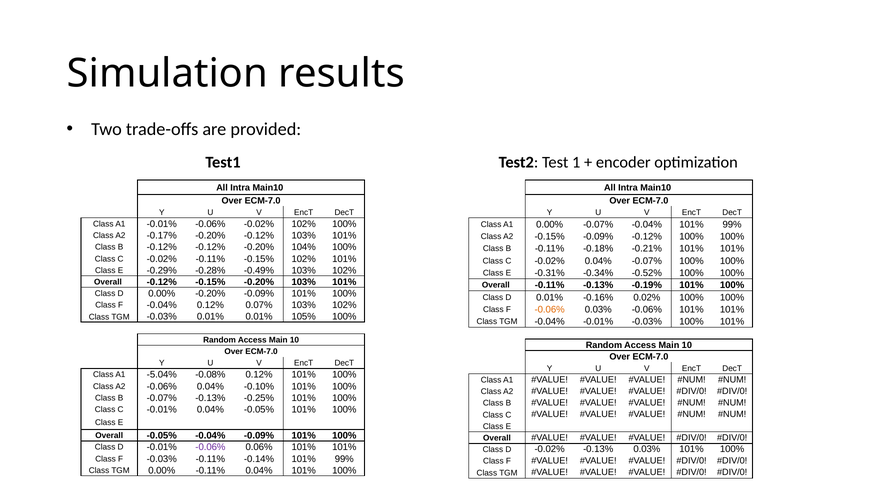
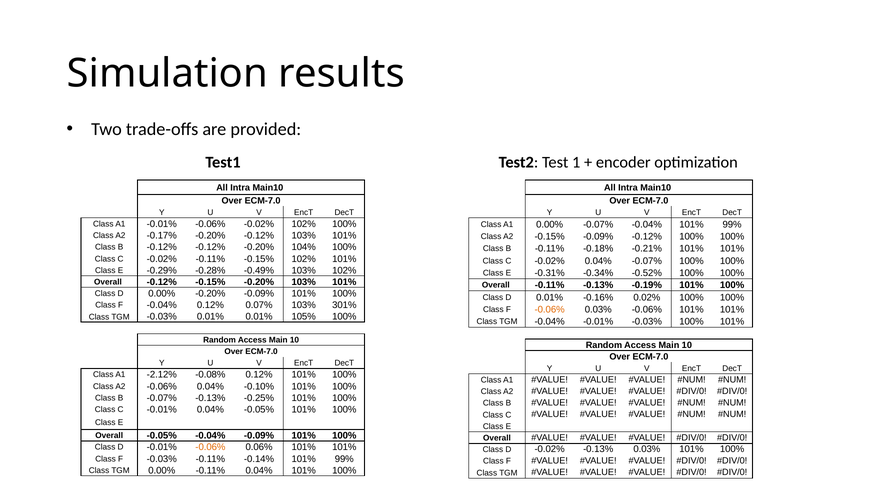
0.07% 103% 102%: 102% -> 301% (344, 305)
-5.04%: -5.04% -> -2.12% (162, 375)
-0.06% colour: purple -> orange (210, 447)
